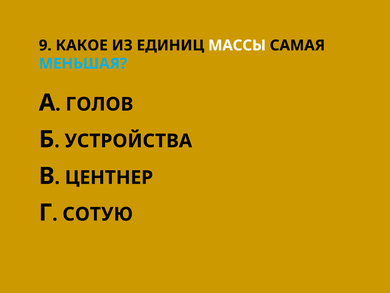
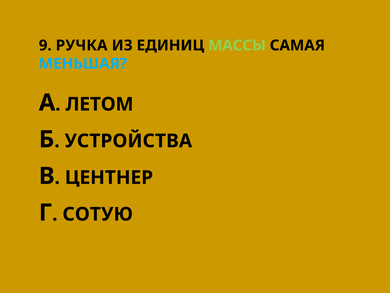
КАКОЕ: КАКОЕ -> РУЧКА (82, 45)
МАССЫ colour: white -> light green (237, 45)
ГОЛОВ: ГОЛОВ -> ЛЕТОМ (100, 104)
